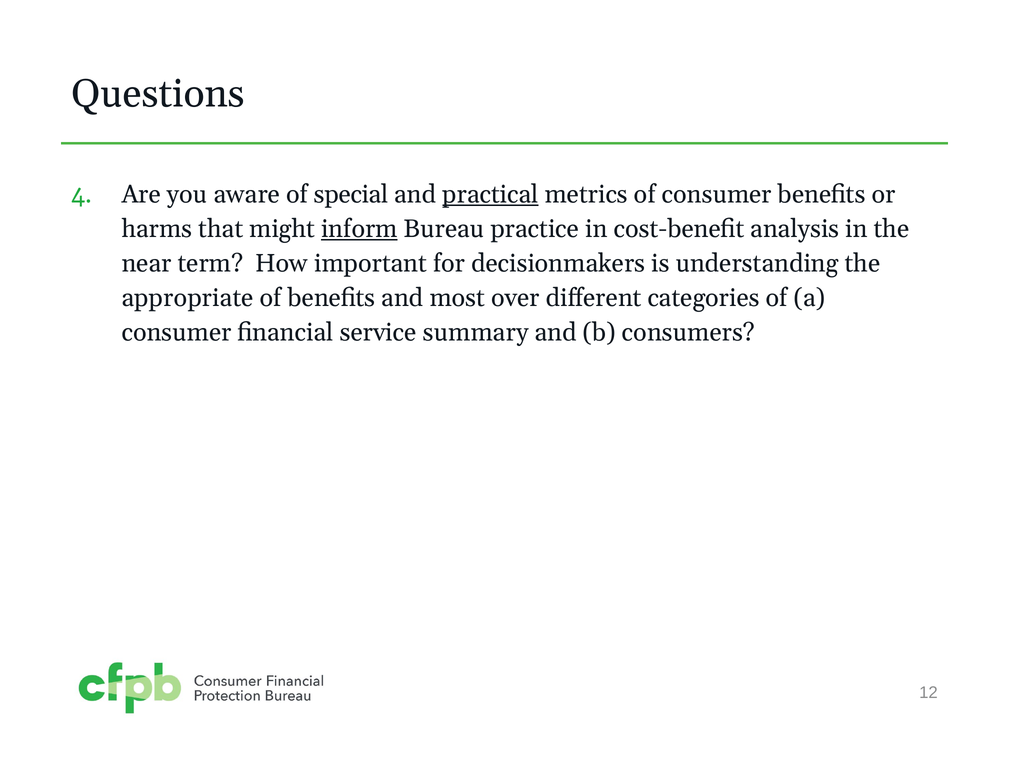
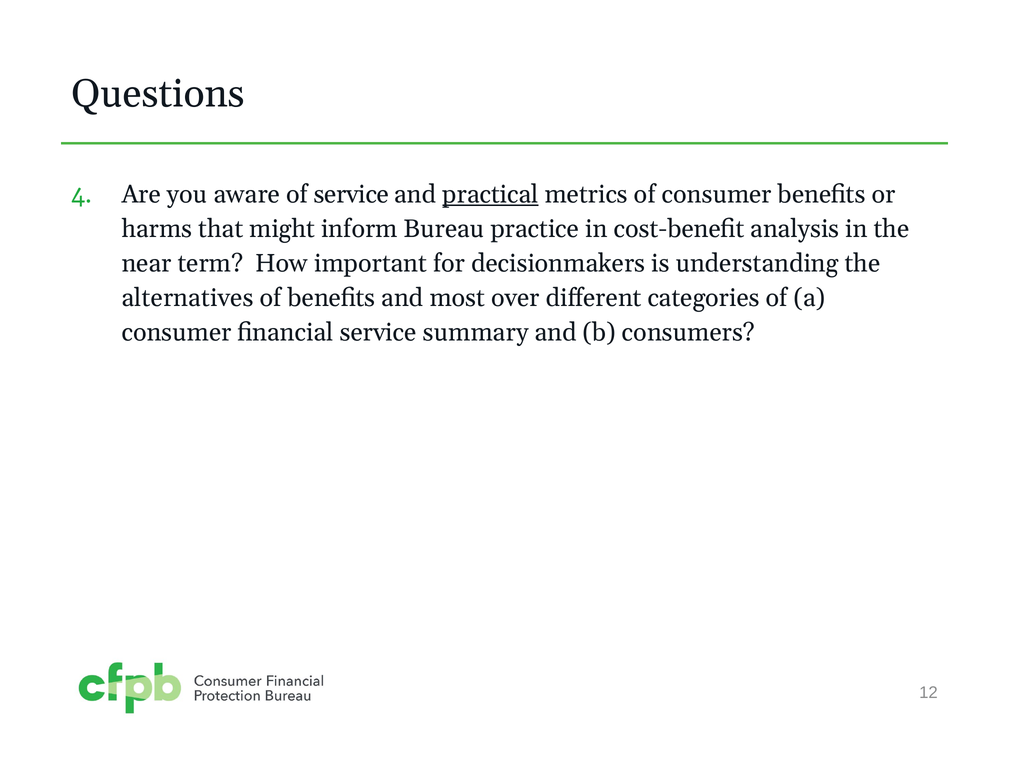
of special: special -> service (351, 194)
inform underline: present -> none (359, 229)
appropriate: appropriate -> alternatives (188, 298)
